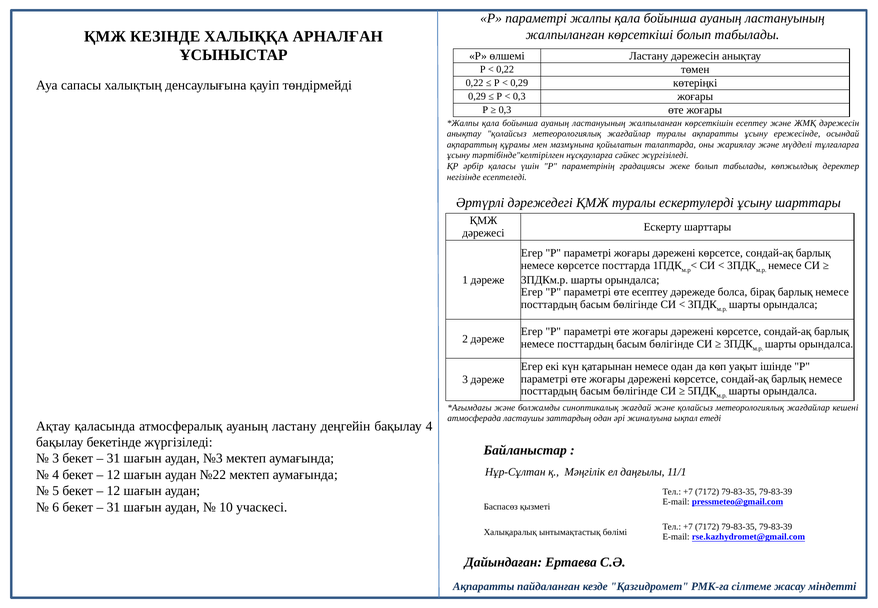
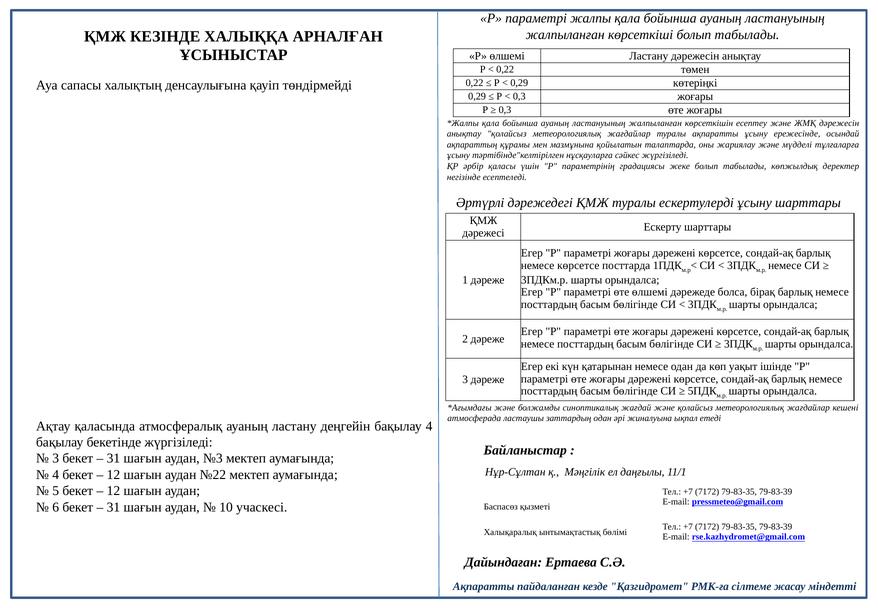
өте есептеу: есептеу -> өлшемі (650, 292)
